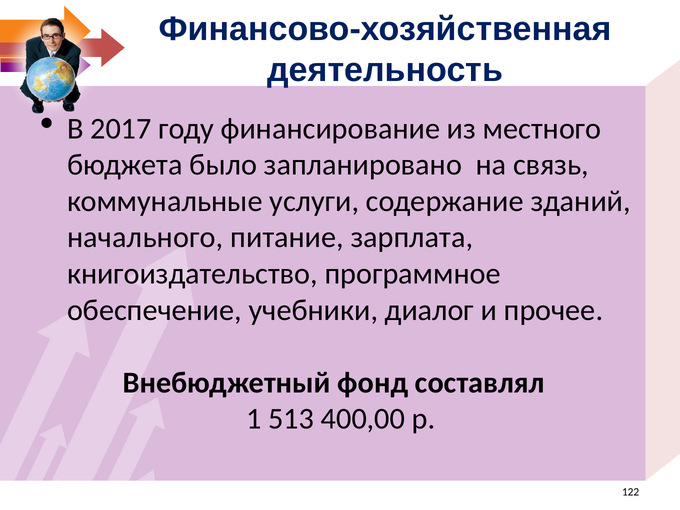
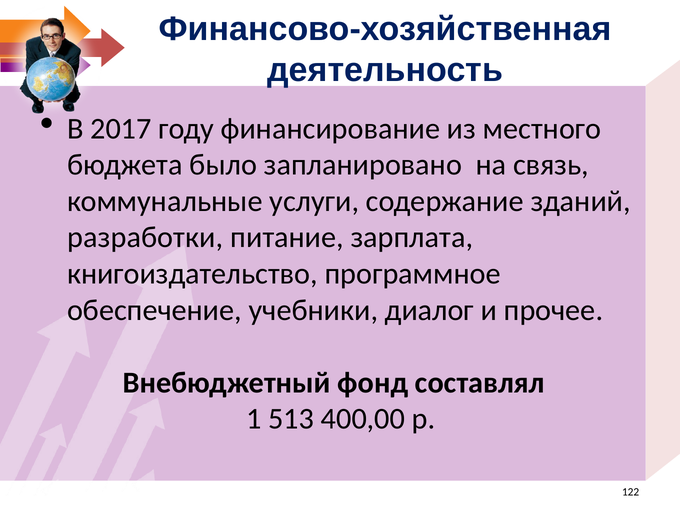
начального: начального -> разработки (145, 237)
